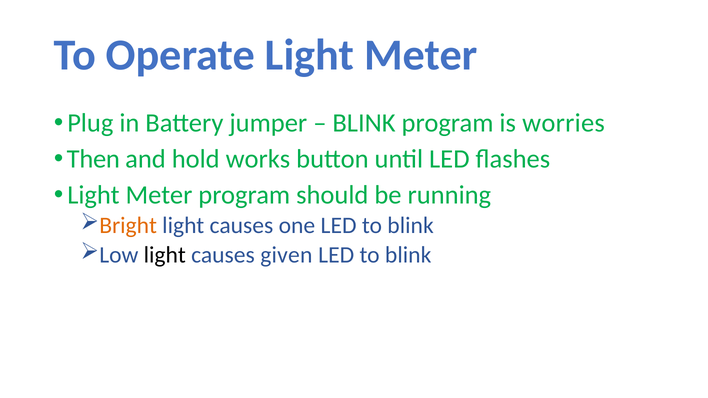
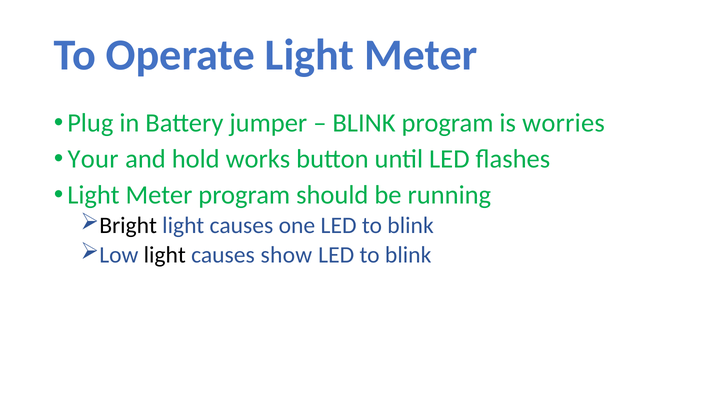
Then: Then -> Your (93, 159)
Bright colour: orange -> black (128, 226)
given: given -> show (286, 255)
